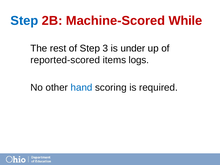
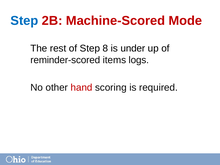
While: While -> Mode (185, 21)
3: 3 -> 8 (105, 48)
reported-scored: reported-scored -> reminder-scored (65, 60)
hand colour: blue -> red (82, 87)
